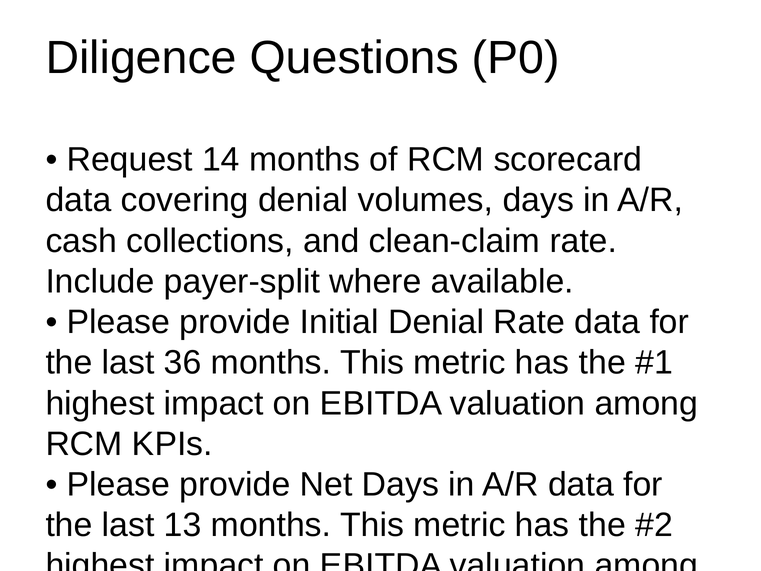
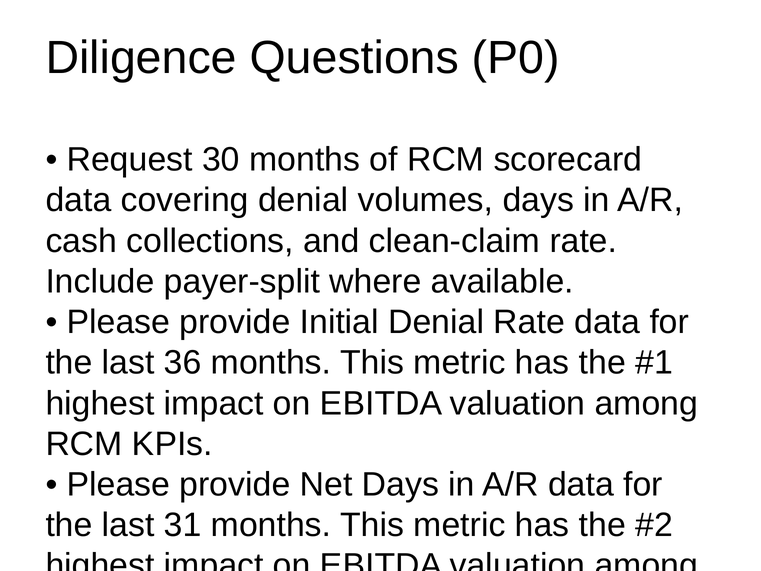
14: 14 -> 30 (221, 160)
13: 13 -> 31 (183, 525)
